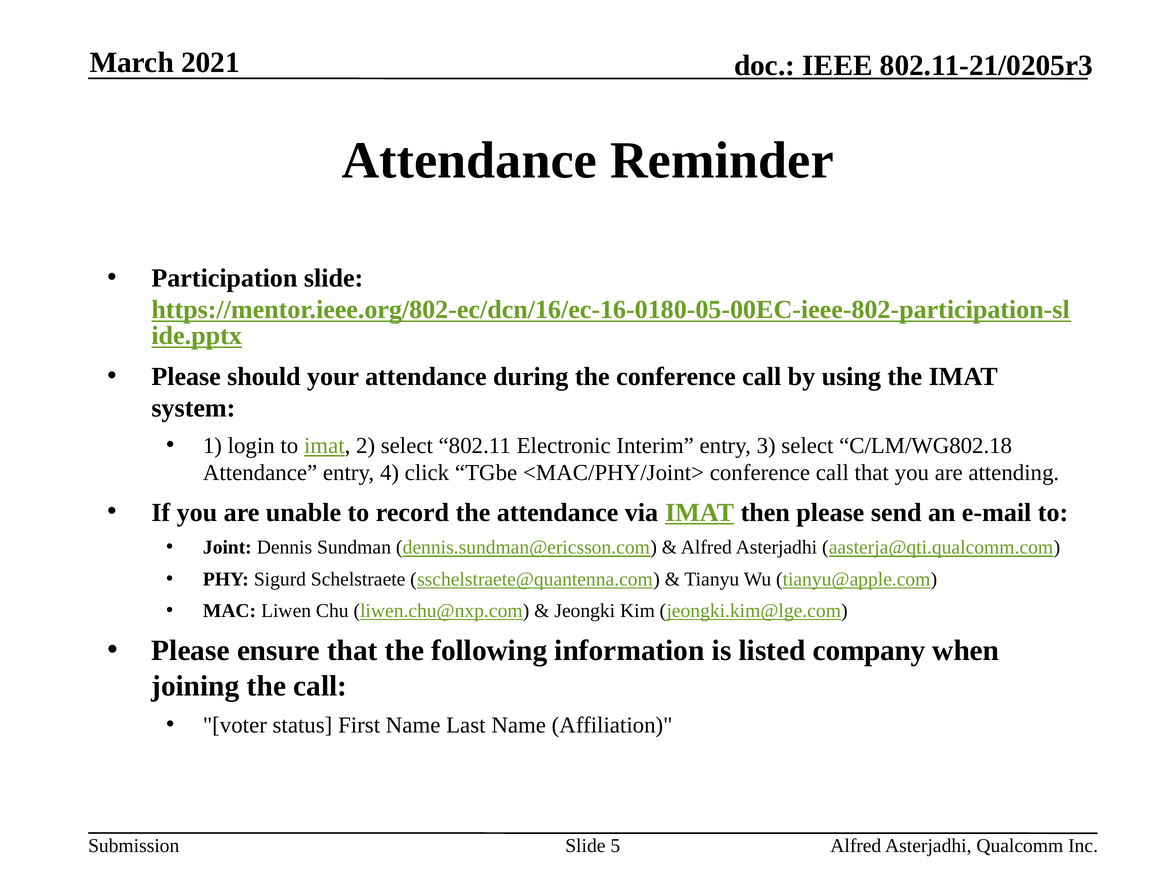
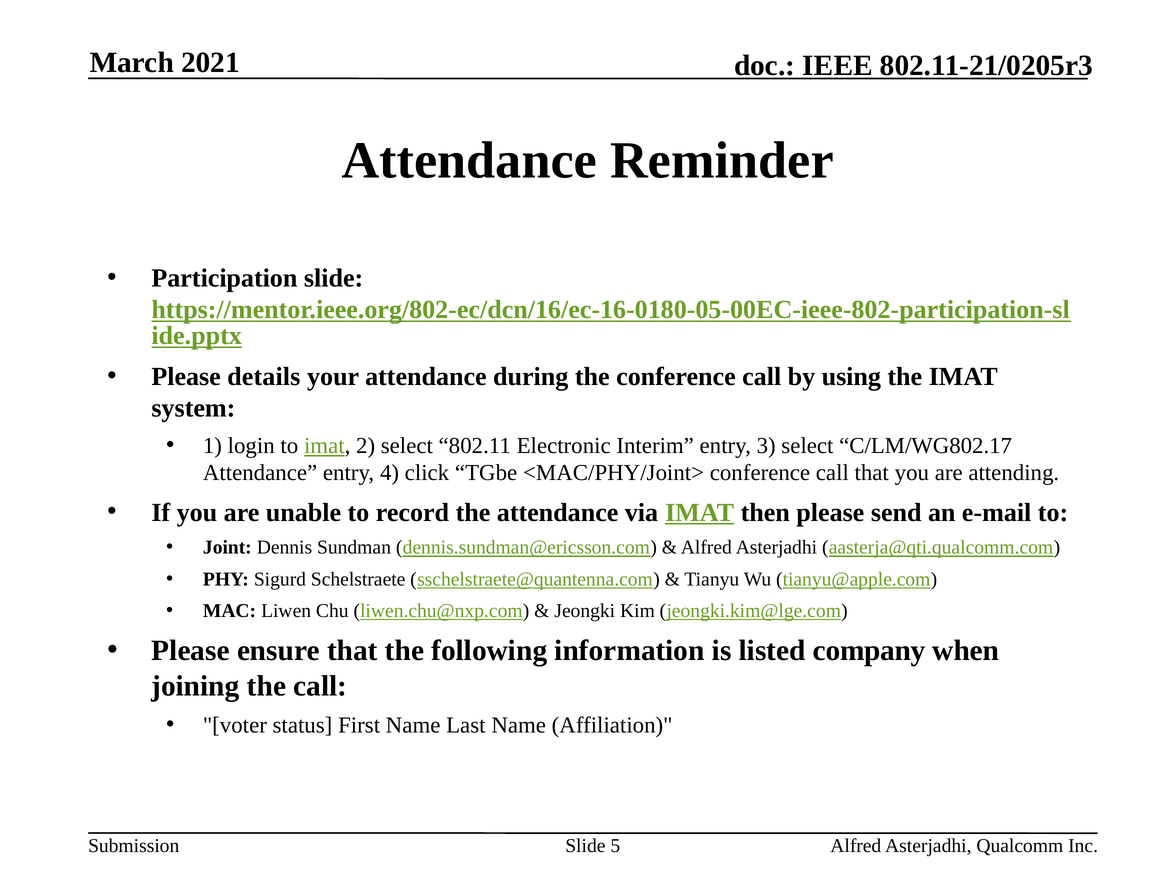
should: should -> details (264, 377)
C/LM/WG802.18: C/LM/WG802.18 -> C/LM/WG802.17 (926, 445)
